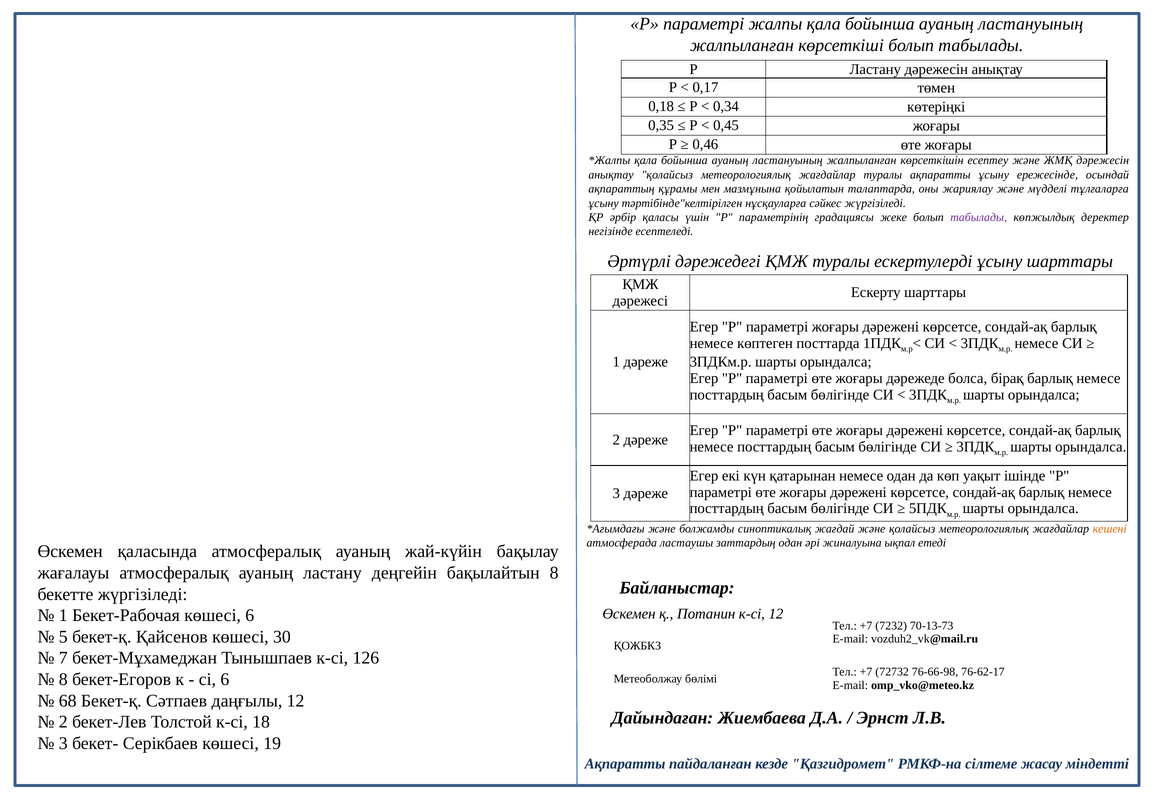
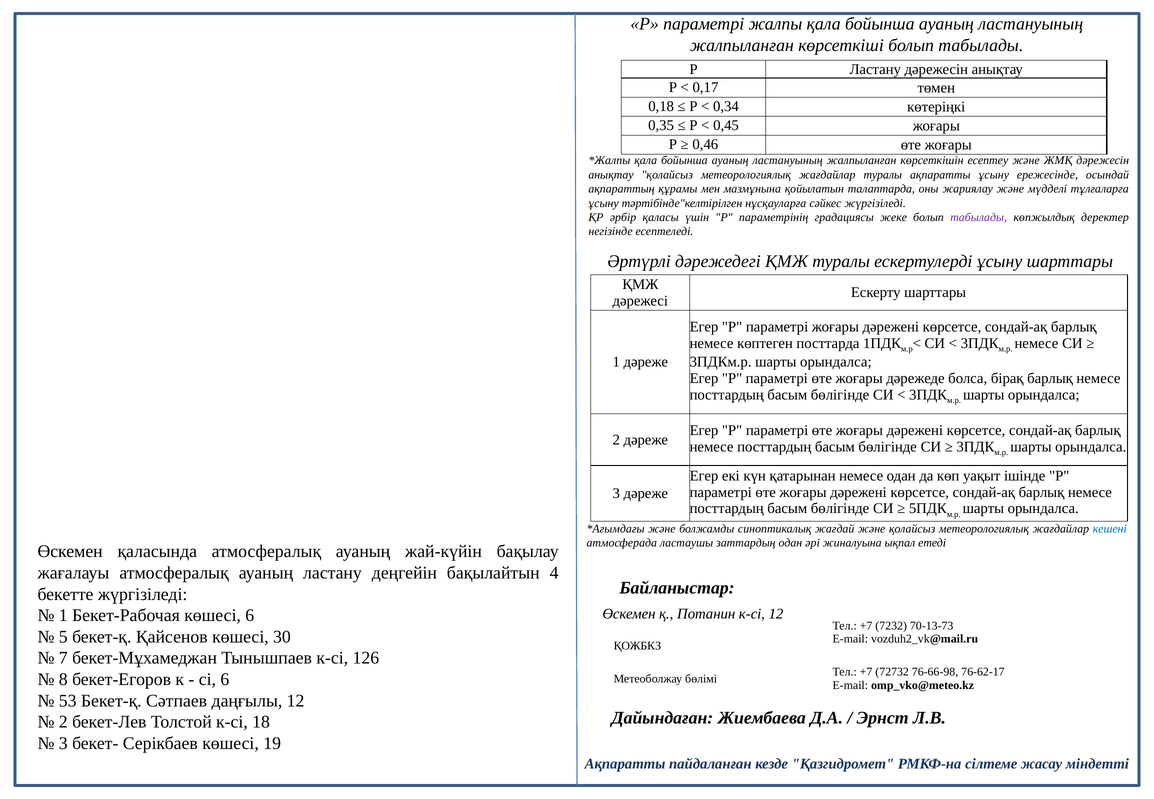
кешені colour: orange -> blue (1110, 529)
бақылайтын 8: 8 -> 4 (554, 573)
68: 68 -> 53 (68, 701)
